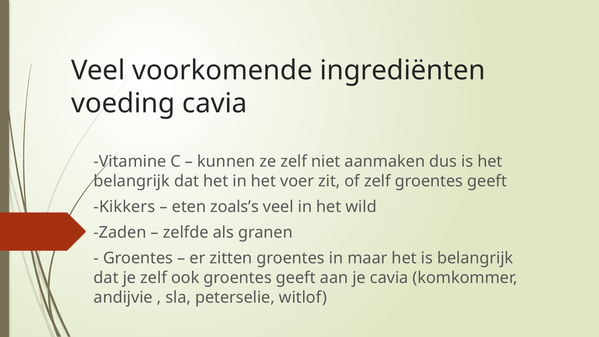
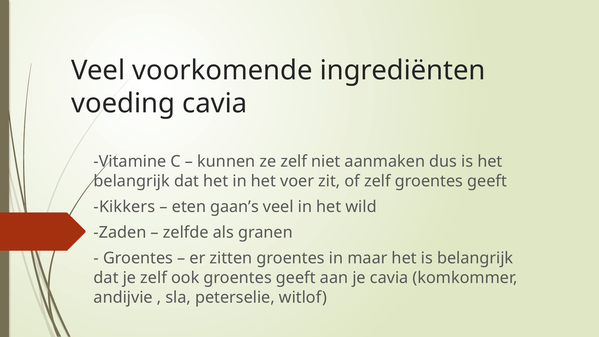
zoals’s: zoals’s -> gaan’s (235, 207)
